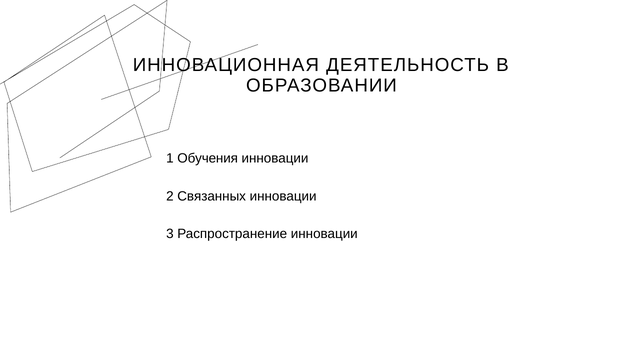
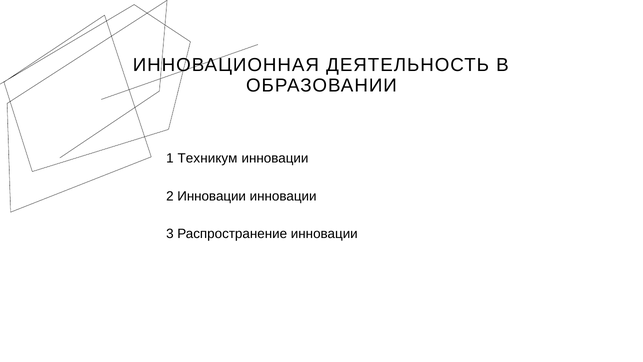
Обучения: Обучения -> Техникум (207, 158)
2 Связанных: Связанных -> Инновации (212, 196)
